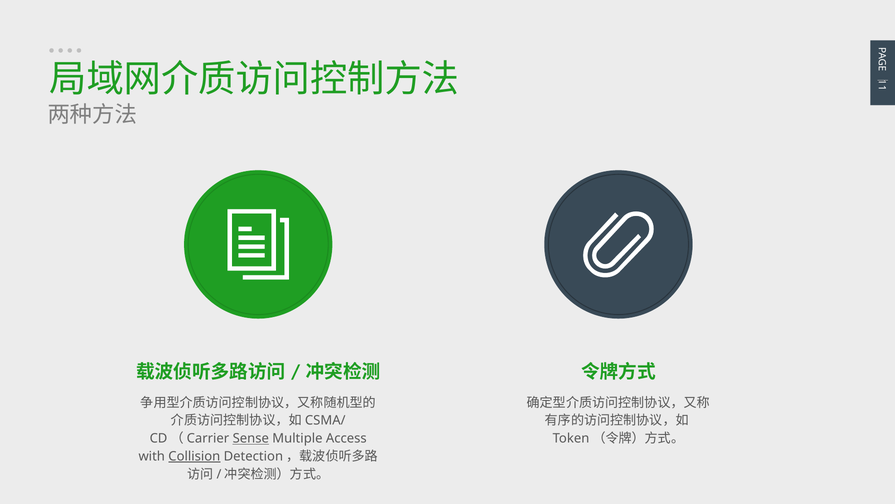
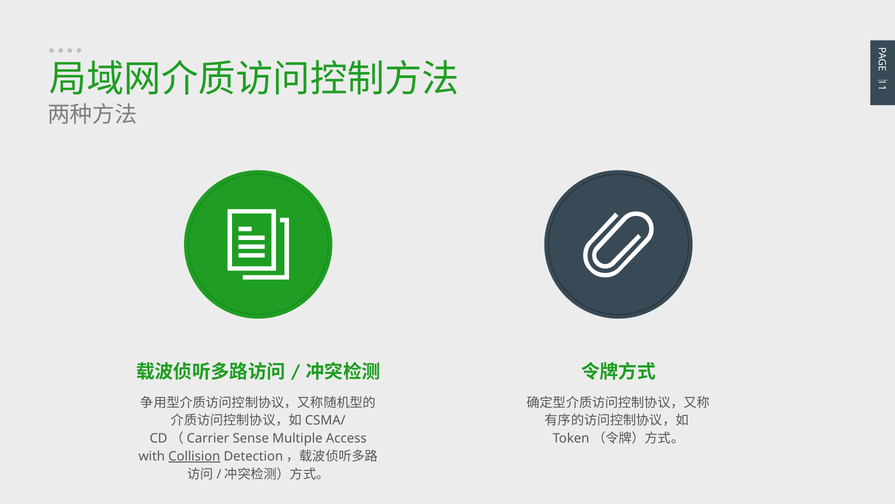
Sense underline: present -> none (251, 438)
